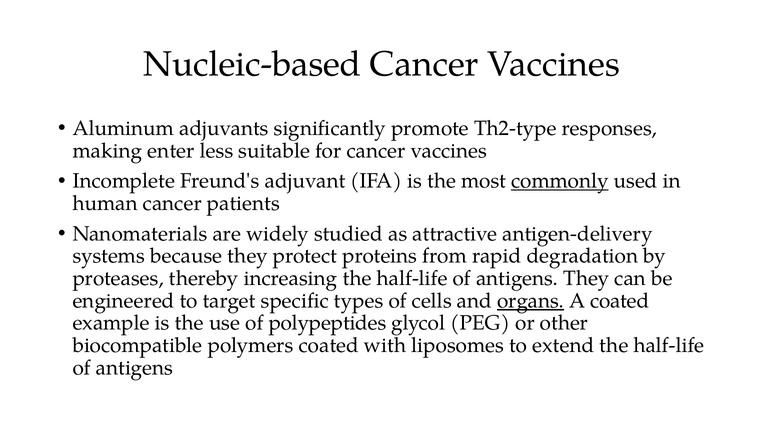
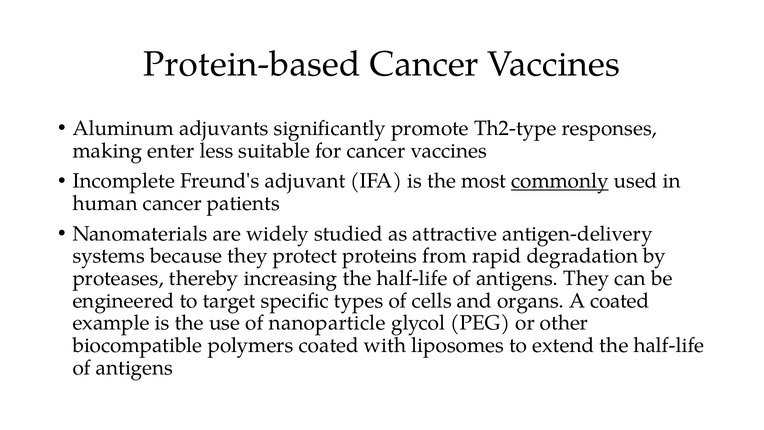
Nucleic-based: Nucleic-based -> Protein-based (252, 64)
organs underline: present -> none (531, 301)
polypeptides: polypeptides -> nanoparticle (327, 323)
